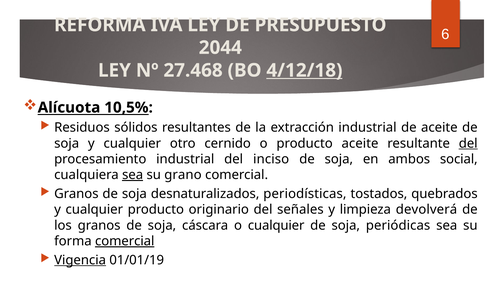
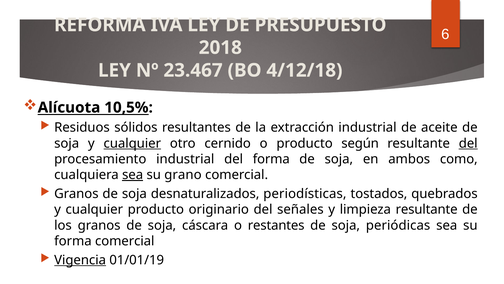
2044: 2044 -> 2018 (220, 48)
27.468: 27.468 -> 23.467 (193, 70)
4/12/18 underline: present -> none (304, 70)
cualquier underline: none -> present (132, 143)
producto aceite: aceite -> según (360, 143)
del inciso: inciso -> forma (271, 159)
social: social -> como (459, 159)
limpieza devolverá: devolverá -> resultante (427, 209)
o cualquier: cualquier -> restantes (276, 225)
comercial underline: present -> none (125, 241)
